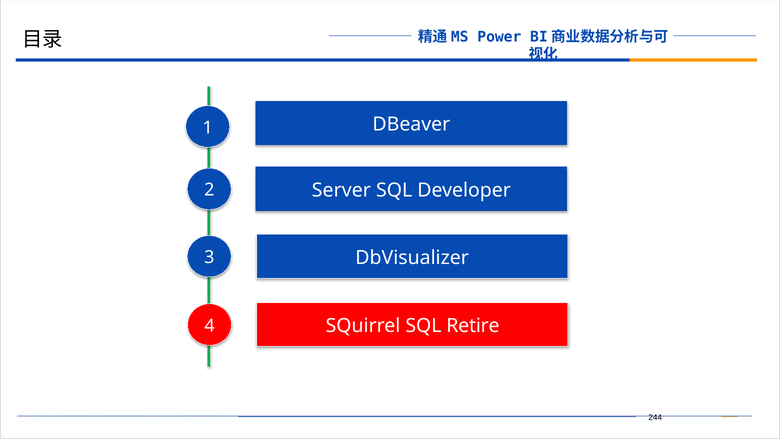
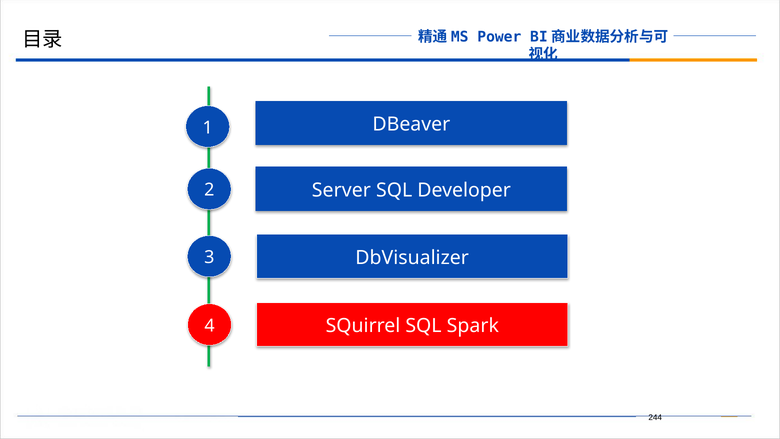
Retire: Retire -> Spark (473, 326)
